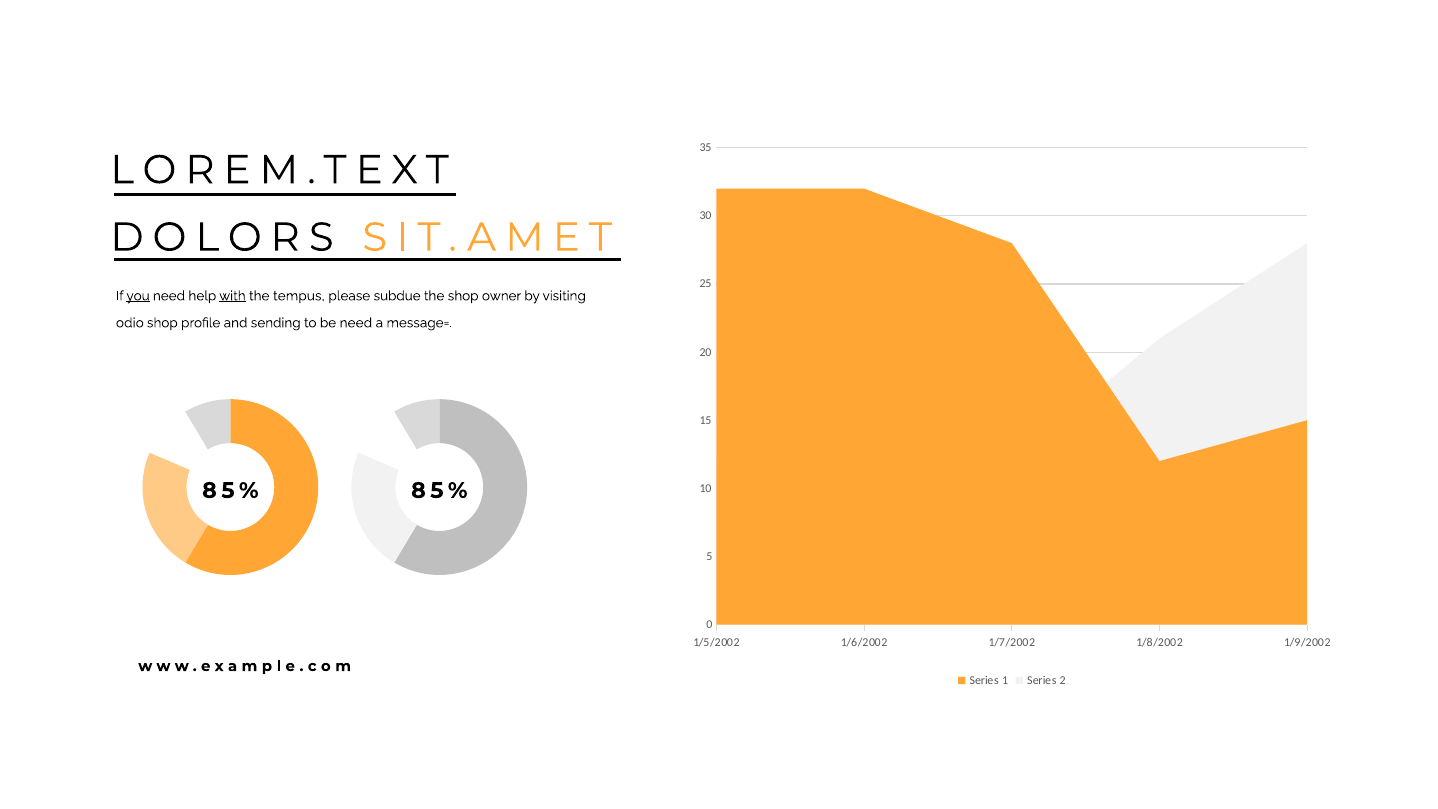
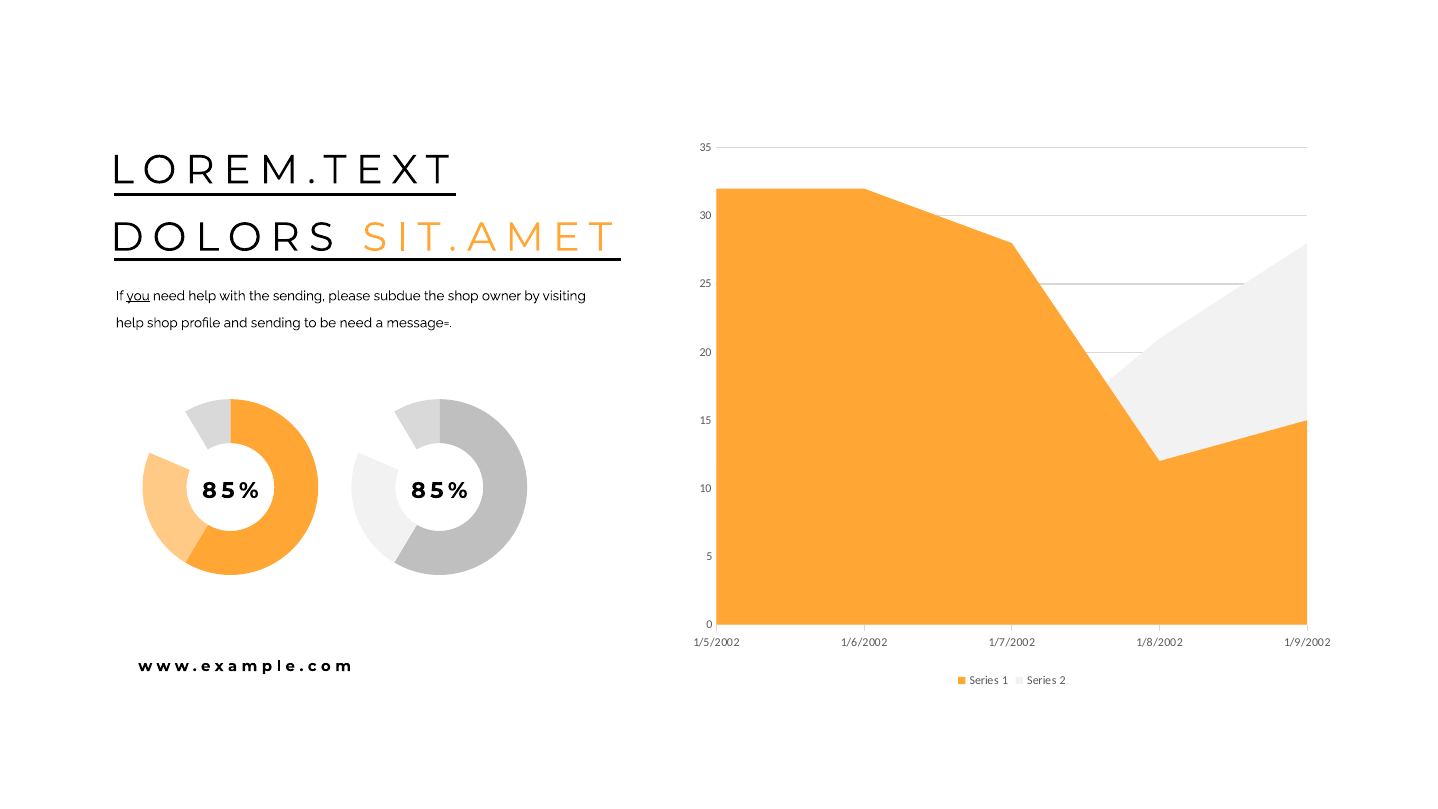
with underline: present -> none (232, 296)
the tempus: tempus -> sending (299, 296)
odio: odio -> help (130, 323)
